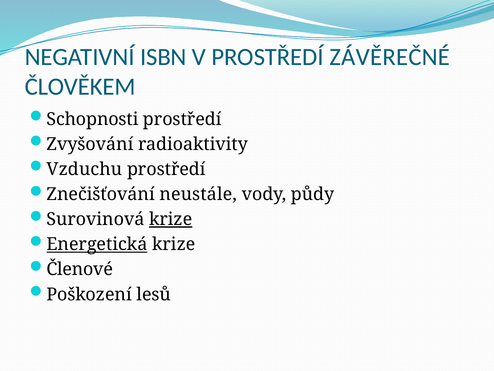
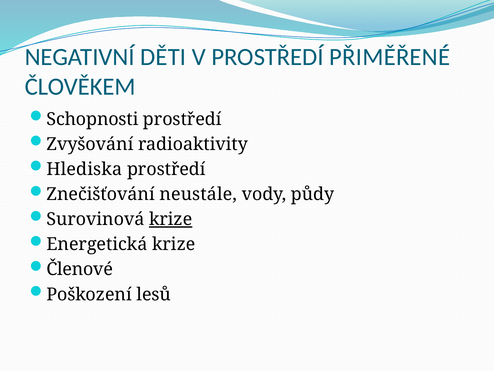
ISBN: ISBN -> DĚTI (163, 57)
ZÁVĚREČNÉ: ZÁVĚREČNÉ -> PŘIMĚŘENÉ (390, 57)
Vzduchu: Vzduchu -> Hlediska (84, 169)
Energetická underline: present -> none (97, 244)
